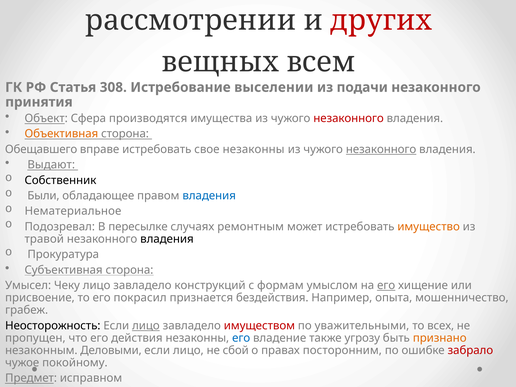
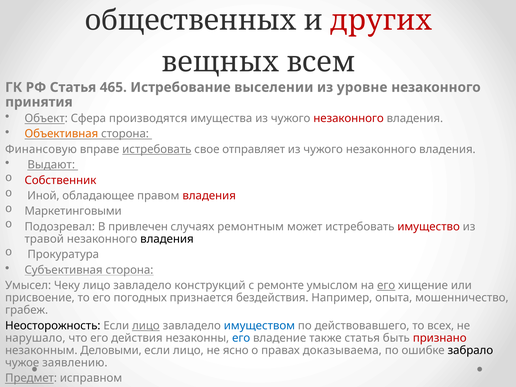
рассмотрении: рассмотрении -> общественных (191, 20)
308: 308 -> 465 (113, 87)
подачи: подачи -> уровне (362, 87)
Обещавшего: Обещавшего -> Финансовую (41, 149)
истребовать underline: none -> present (157, 149)
свое незаконны: незаконны -> отправляет (254, 149)
незаконного underline: present -> none (381, 149)
Собственник colour: black -> red (60, 180)
Были: Были -> Иной (43, 196)
владения colour: blue -> red (209, 196)
Нематериальное: Нематериальное -> Маркетинговыми (73, 211)
пересылке: пересылке -> привлечен (138, 227)
имущество colour: orange -> red (429, 227)
формам: формам -> ремонте (281, 285)
покрасил: покрасил -> погодных (140, 298)
имуществом colour: red -> blue (259, 326)
уважительными: уважительными -> действовавшего (362, 326)
пропущен: пропущен -> нарушало (35, 338)
также угрозу: угрозу -> статья (362, 338)
признано colour: orange -> red (440, 338)
сбой: сбой -> ясно (236, 350)
посторонним: посторонним -> доказываема (342, 350)
забрало colour: red -> black (470, 350)
покойному: покойному -> заявлению (75, 363)
